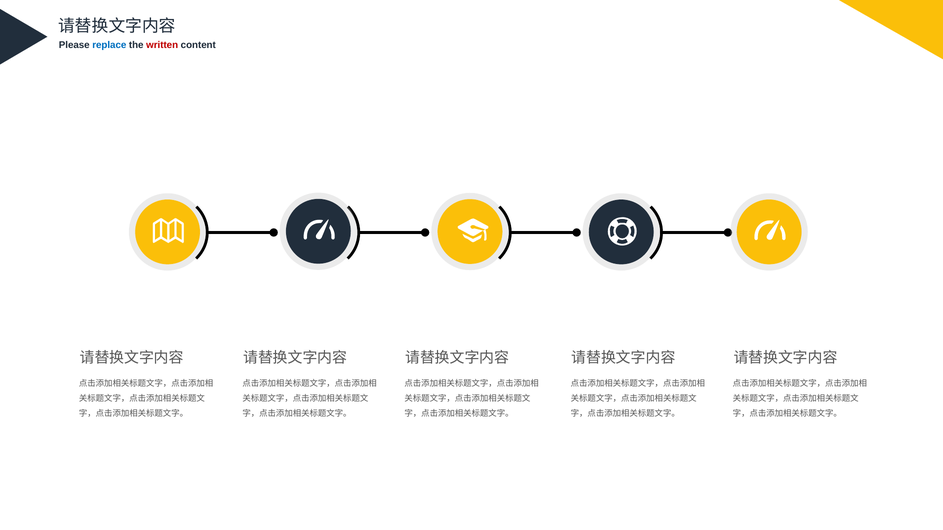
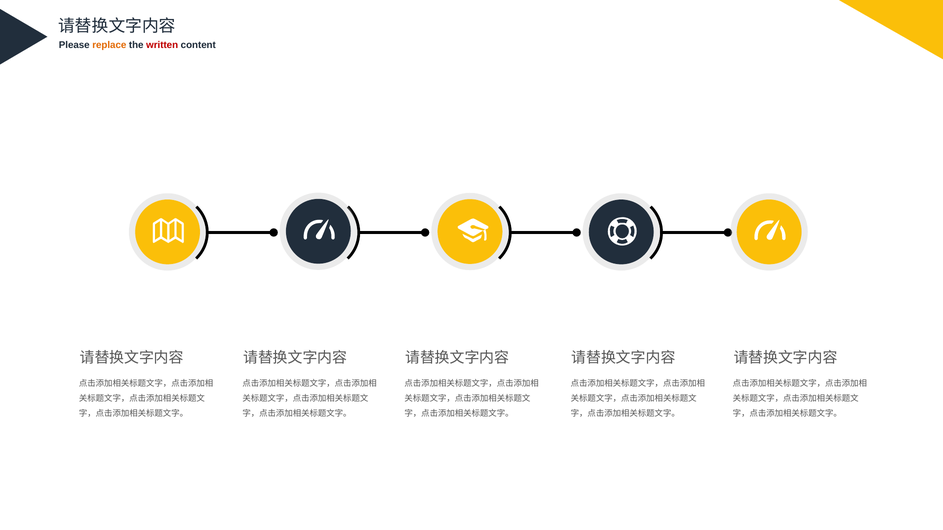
replace colour: blue -> orange (109, 45)
